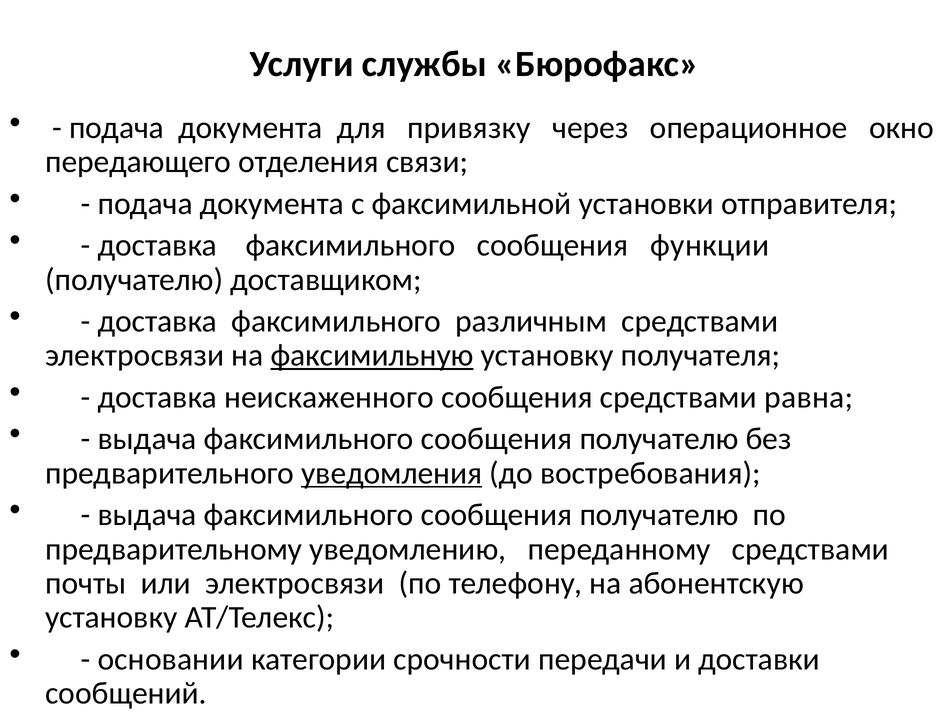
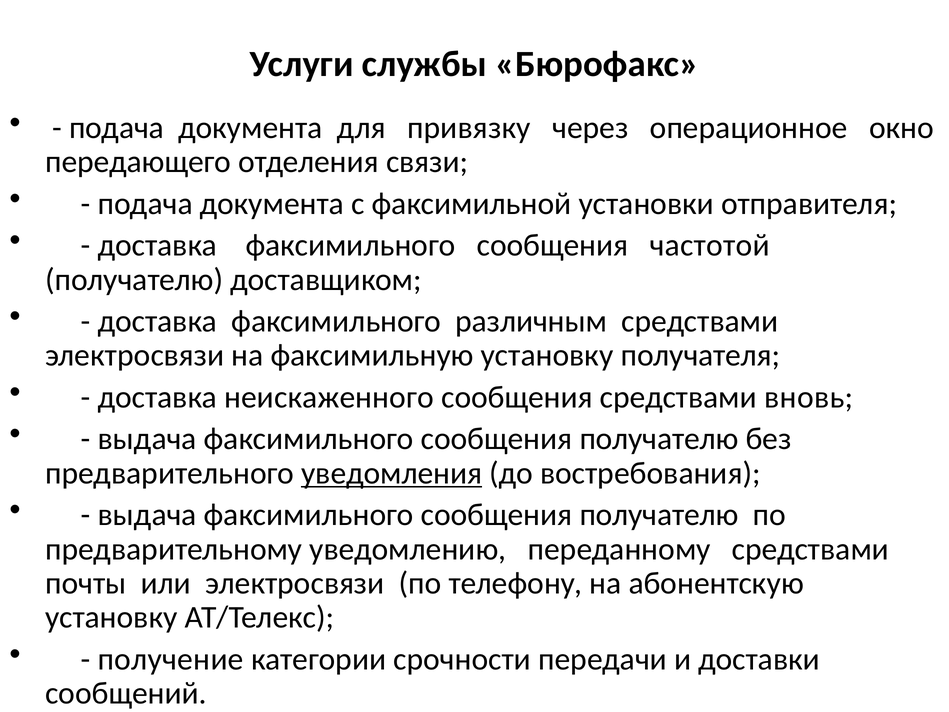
функции: функции -> частотой (710, 245)
факсимильную underline: present -> none (372, 355)
равна: равна -> вновь (809, 397)
основании: основании -> получение (171, 659)
